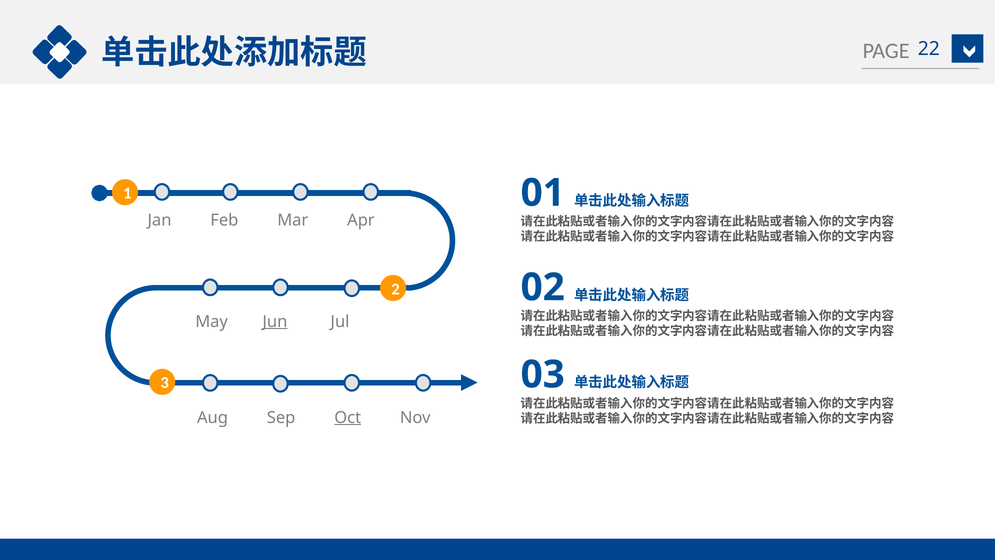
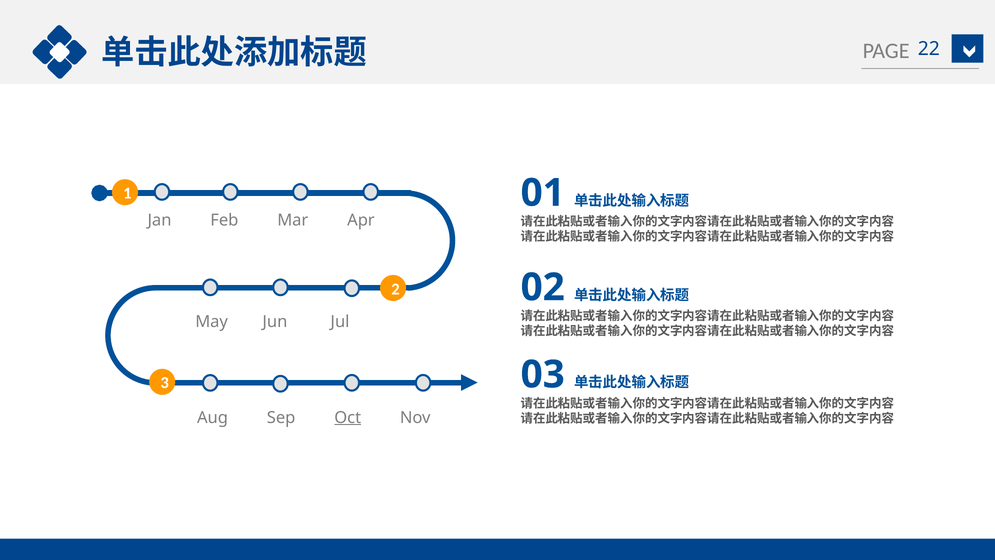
Jun underline: present -> none (275, 321)
